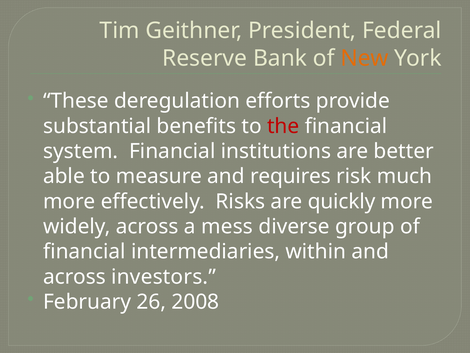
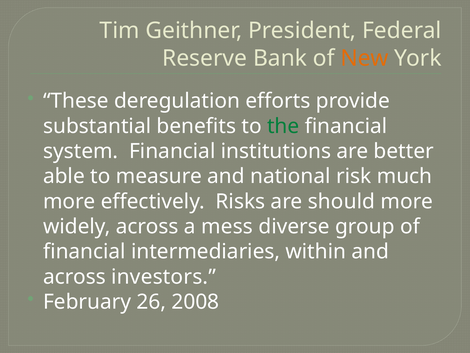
the colour: red -> green (283, 126)
requires: requires -> national (290, 176)
quickly: quickly -> should (341, 201)
